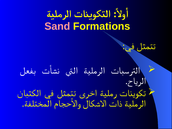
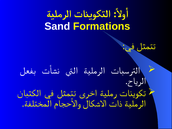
Sand colour: pink -> white (57, 26)
